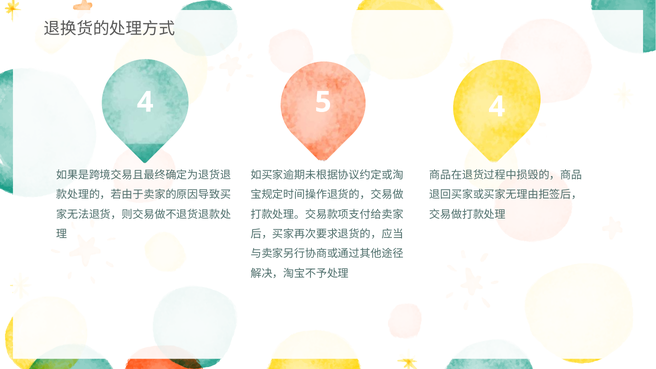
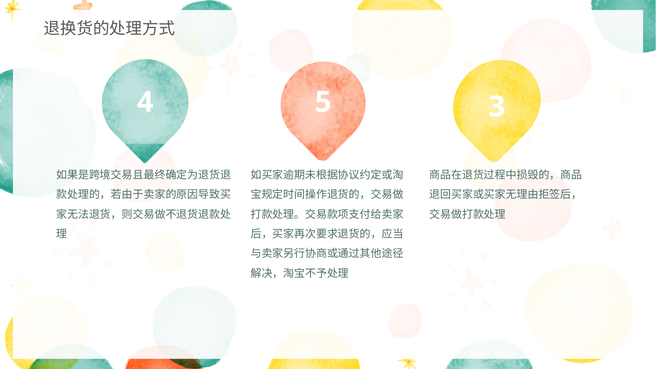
5 4: 4 -> 3 (497, 107)
